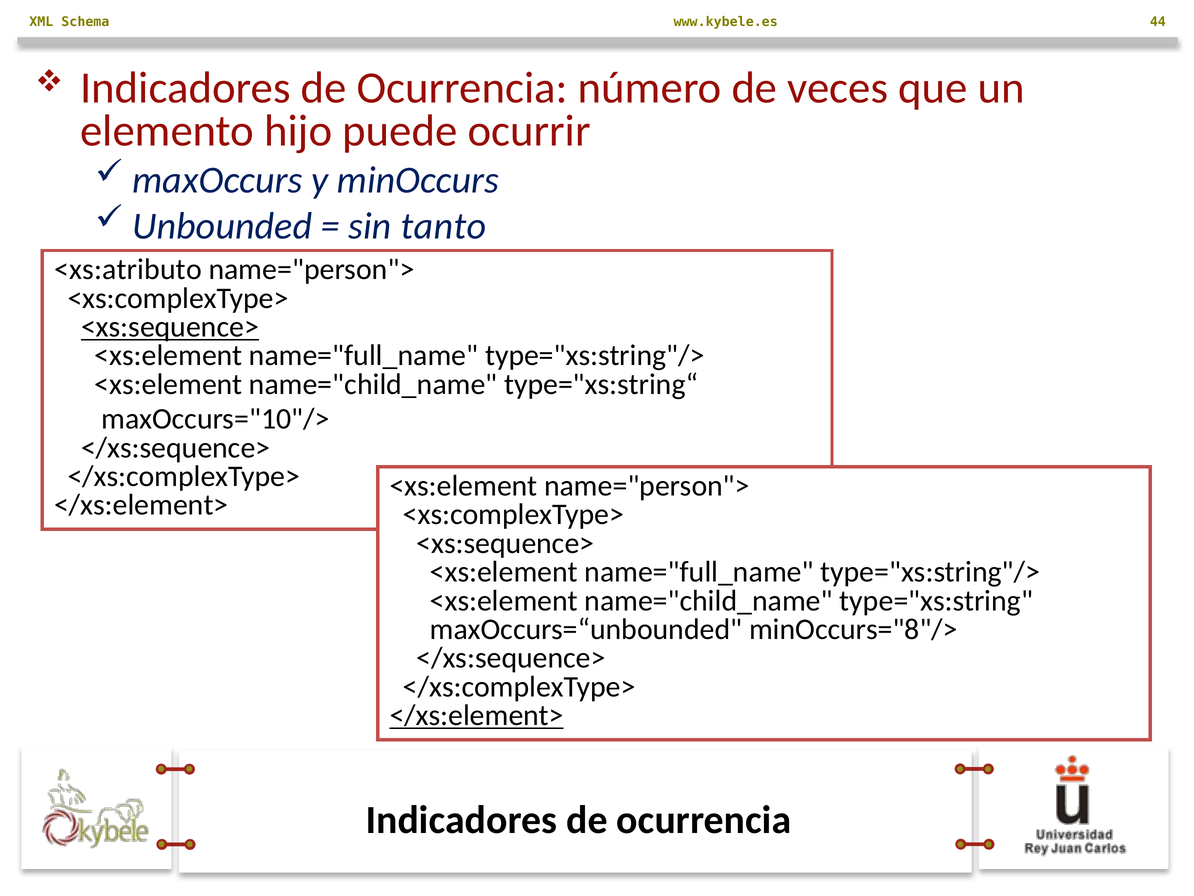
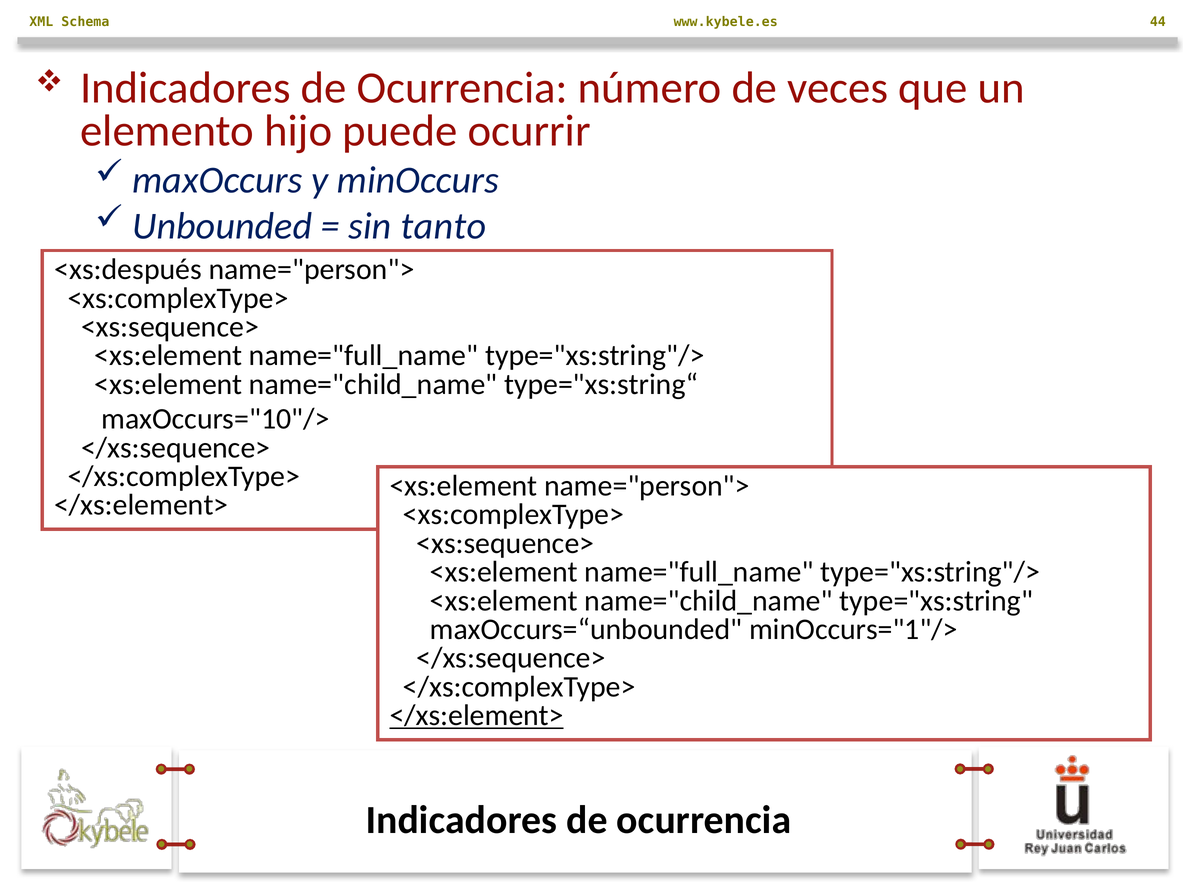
<xs:atributo: <xs:atributo -> <xs:después (128, 269)
<xs:sequence> underline: present -> none (170, 327)
minOccurs="8"/>: minOccurs="8"/> -> minOccurs="1"/> (853, 629)
